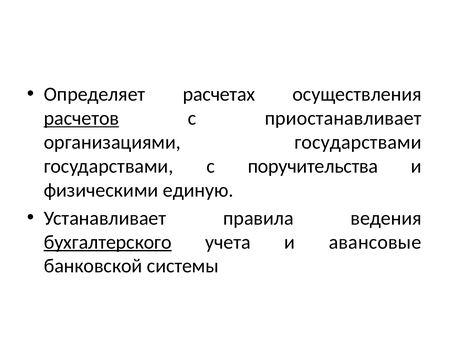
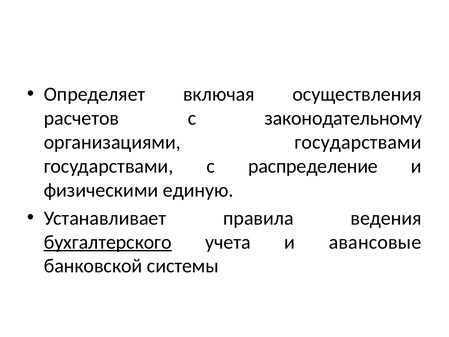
расчетах: расчетах -> включая (219, 94)
расчетов underline: present -> none (81, 118)
приостанавливает: приостанавливает -> законодательному (343, 118)
поручительства: поручительства -> распределение (313, 166)
